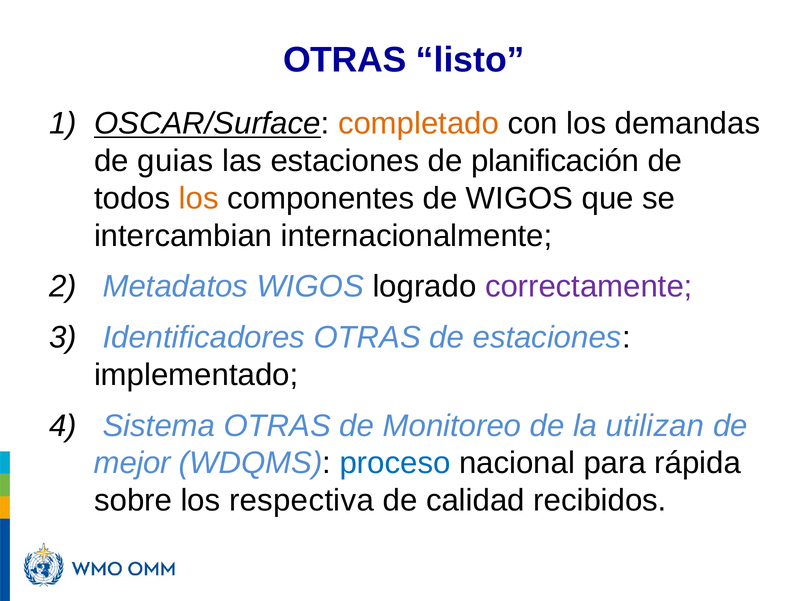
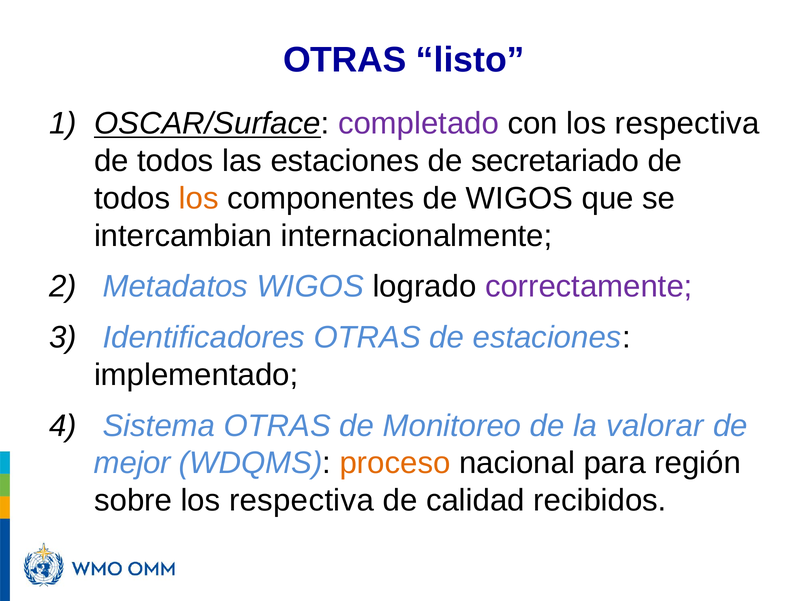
completado colour: orange -> purple (419, 124)
con los demandas: demandas -> respectiva (687, 124)
guias: guias -> todos (175, 161)
planificación: planificación -> secretariado (555, 161)
utilizan: utilizan -> valorar (655, 426)
proceso colour: blue -> orange (395, 464)
rápida: rápida -> región (698, 464)
